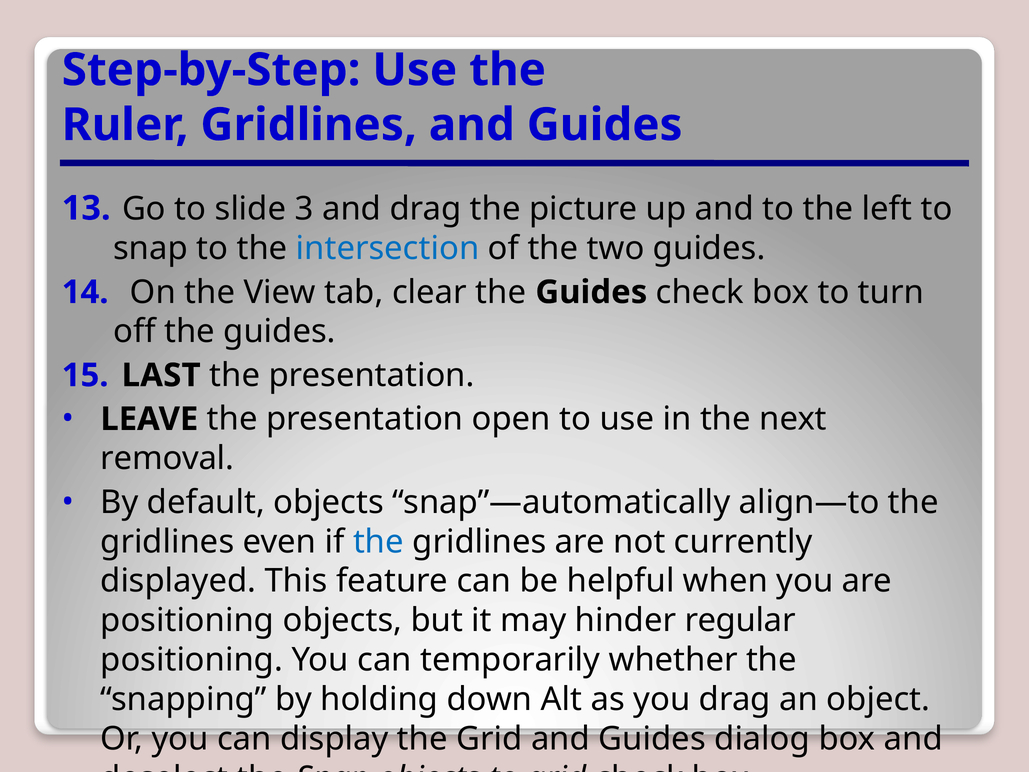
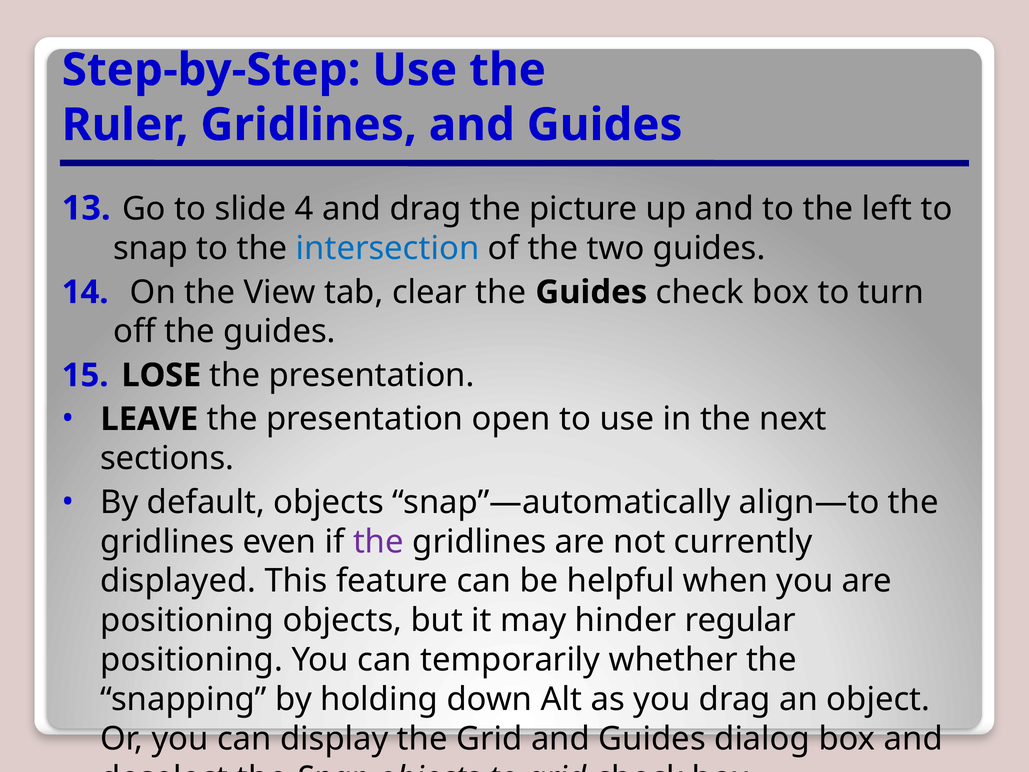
3: 3 -> 4 (304, 209)
LAST: LAST -> LOSE (161, 375)
removal: removal -> sections (167, 458)
the colour: blue -> purple (378, 541)
